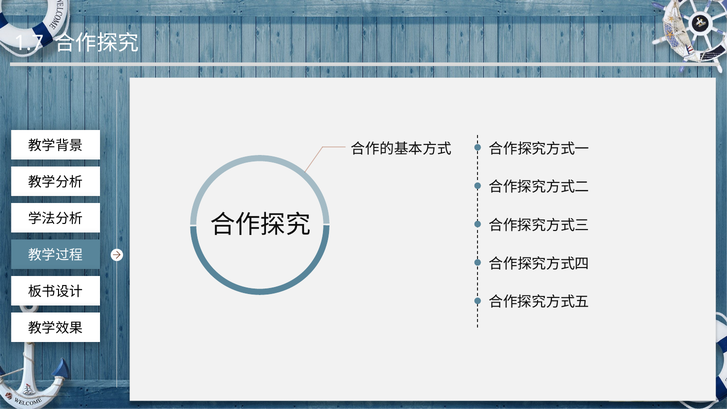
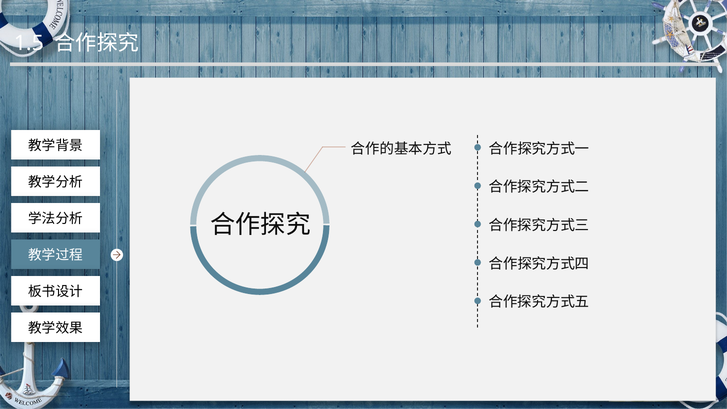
1.7: 1.7 -> 1.5 (29, 43)
